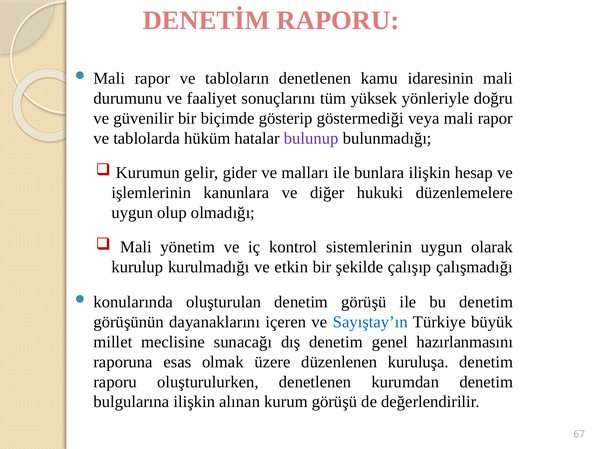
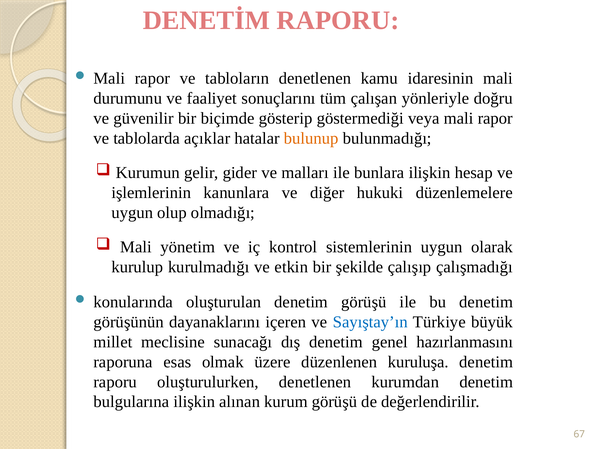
yüksek: yüksek -> çalışan (374, 98)
hüküm: hüküm -> açıklar (207, 138)
bulunup colour: purple -> orange (311, 138)
